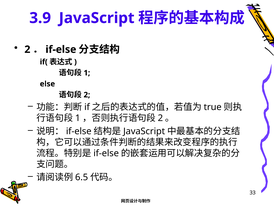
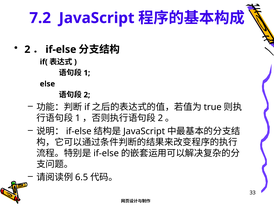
3.9: 3.9 -> 7.2 (40, 18)
